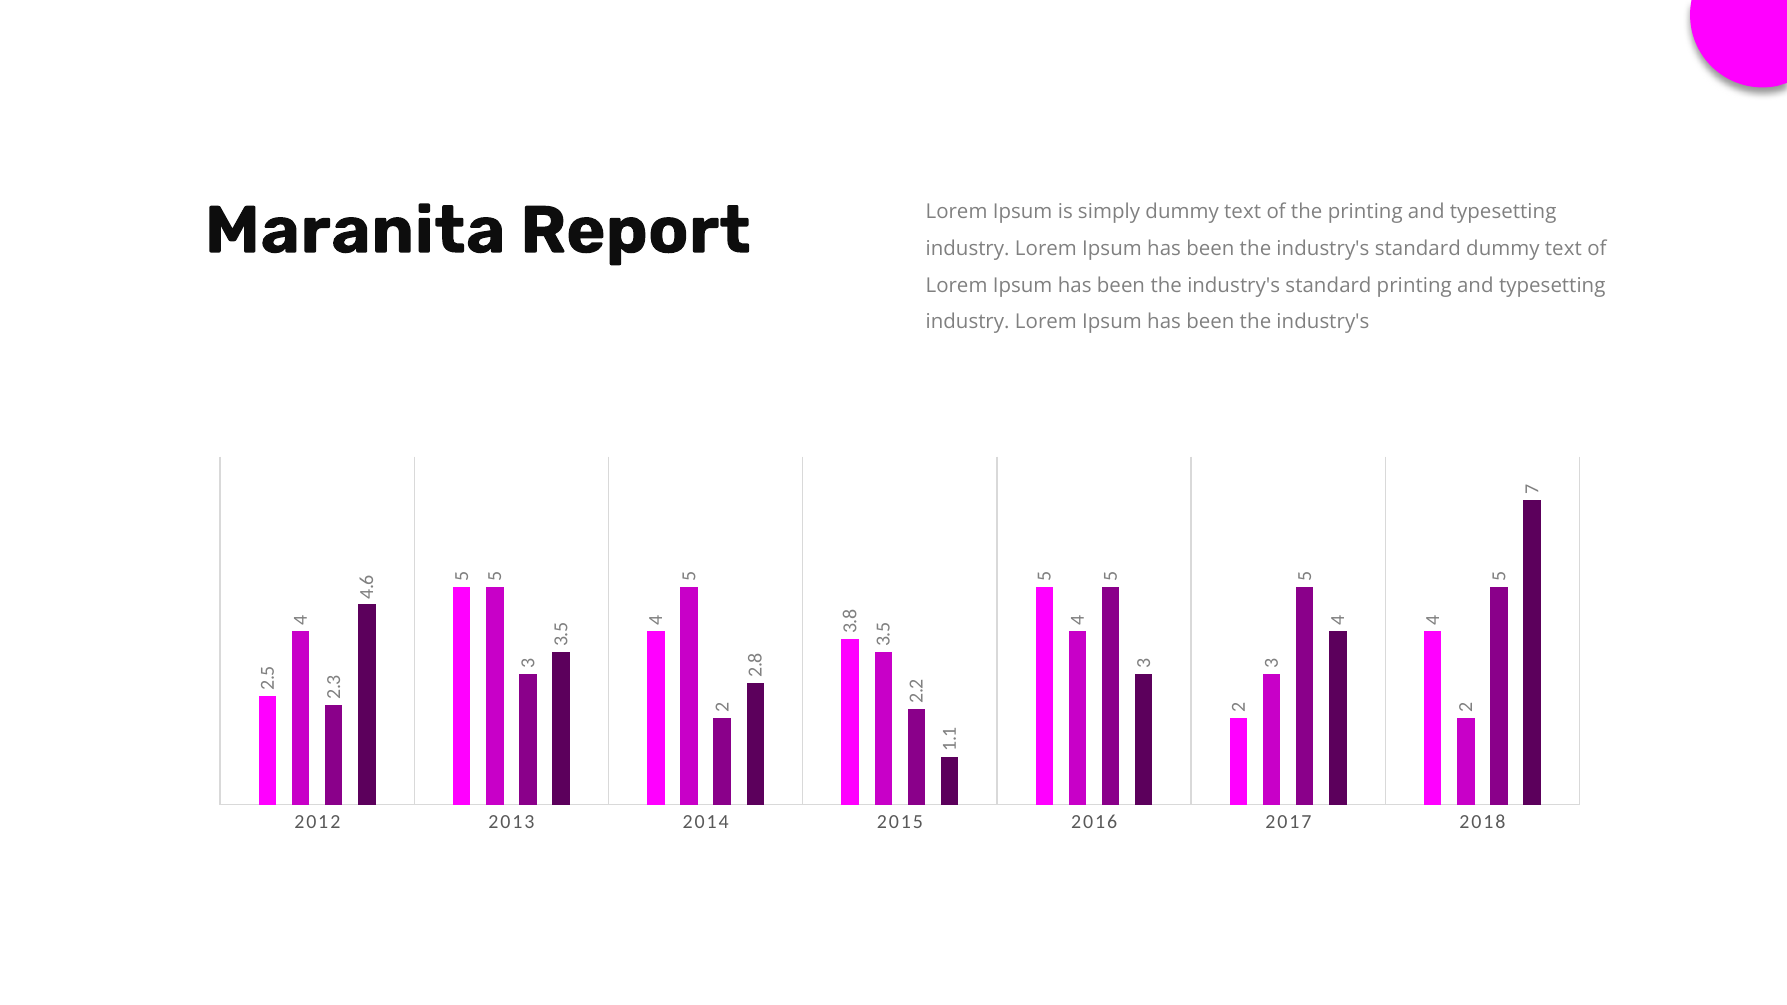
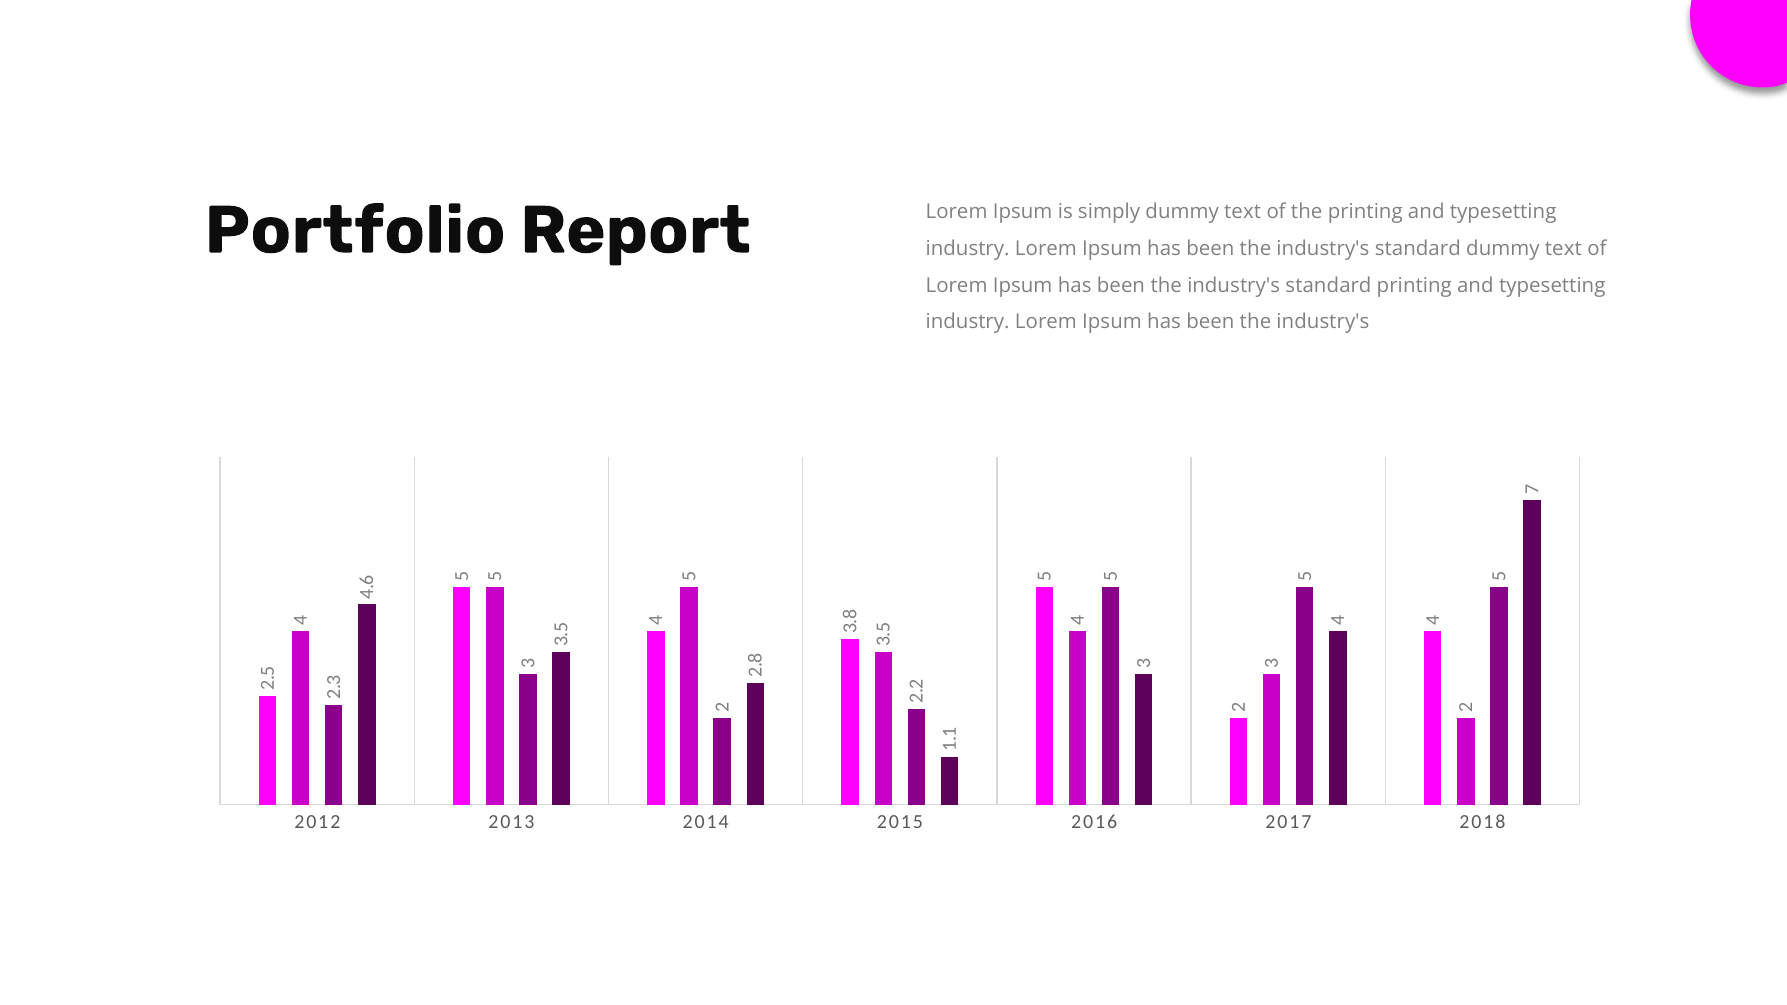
Maranita: Maranita -> Portfolio (355, 231)
